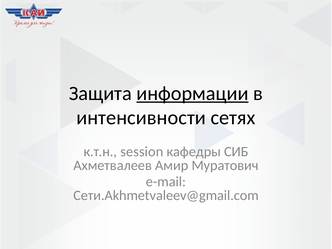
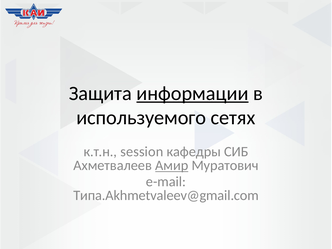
интенсивности: интенсивности -> используемого (141, 118)
Амир underline: none -> present (172, 165)
Сети.Akhmetvaleev@gmail.com: Сети.Akhmetvaleev@gmail.com -> Типа.Akhmetvaleev@gmail.com (166, 195)
